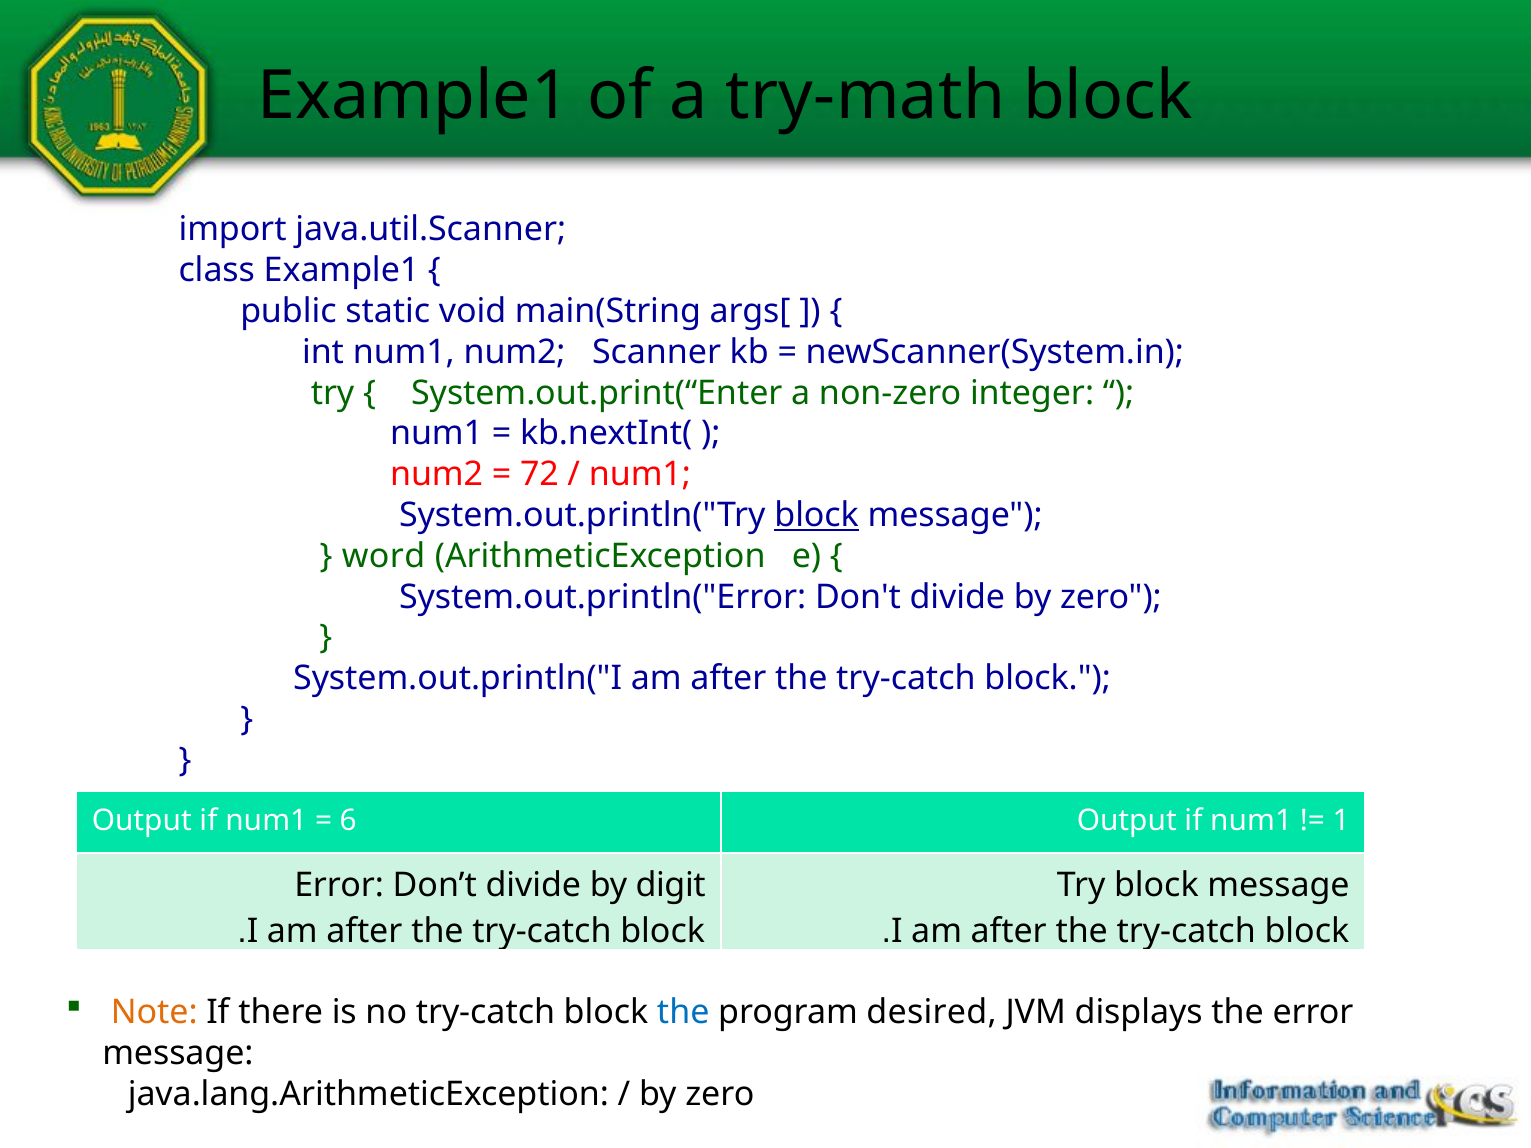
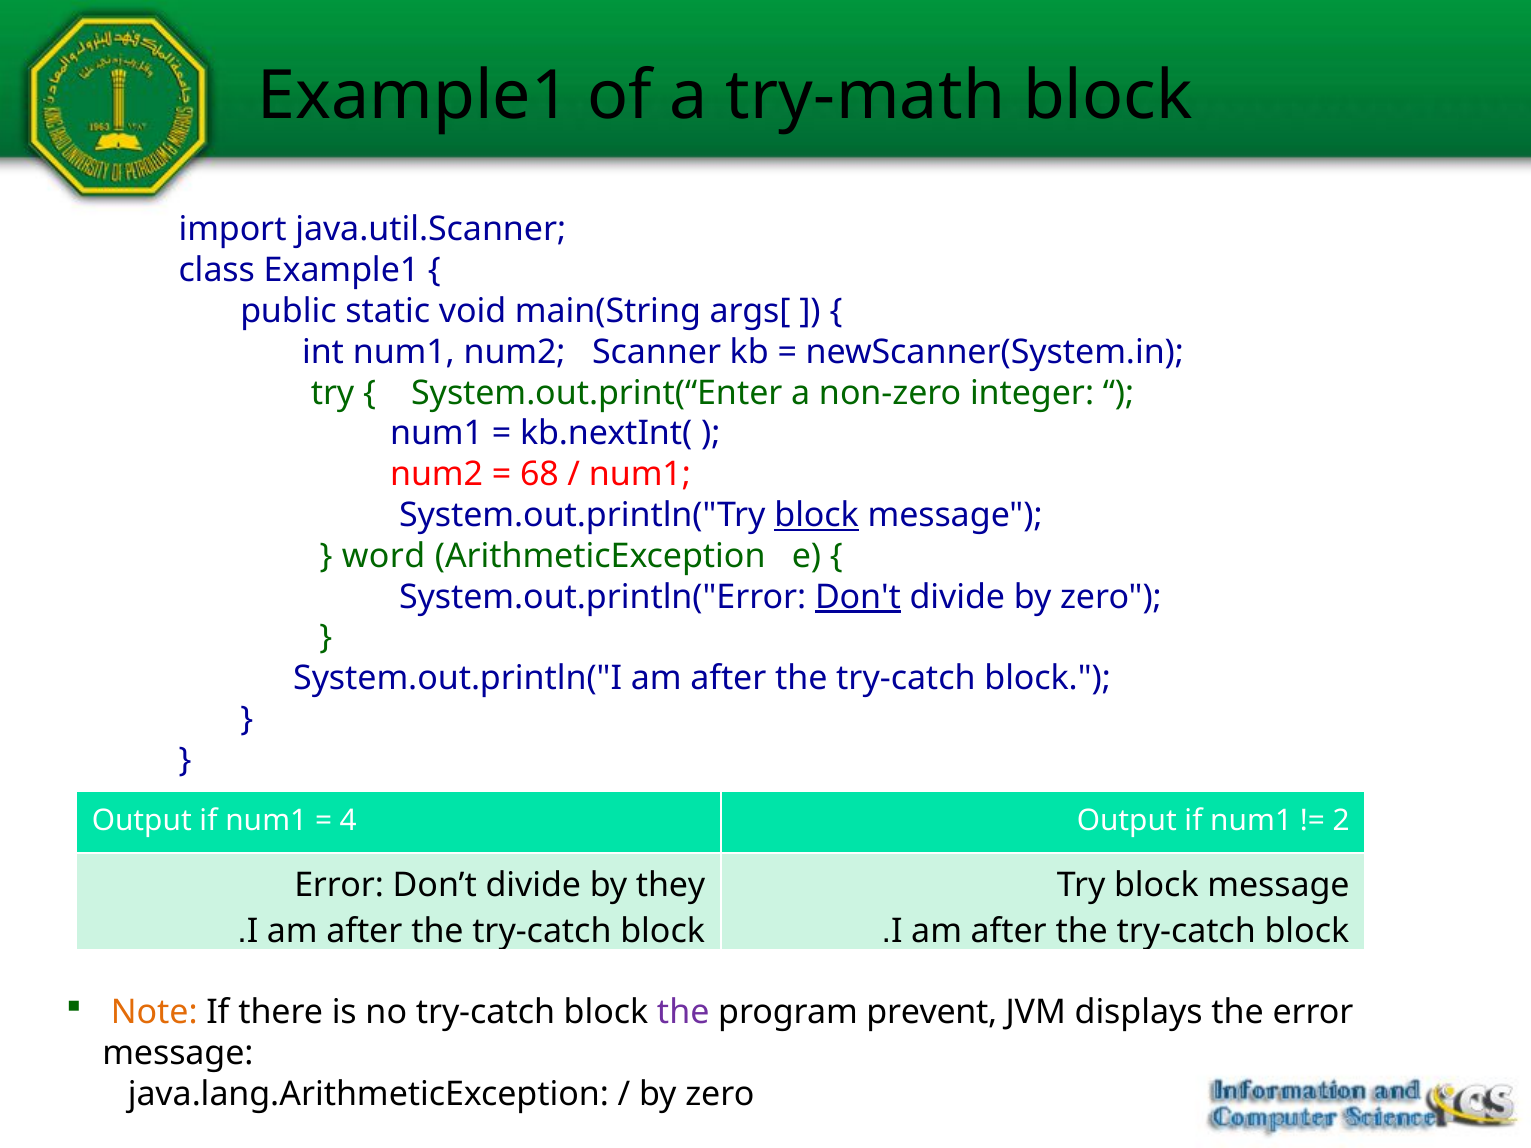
72: 72 -> 68 (539, 475)
Don't underline: none -> present (858, 597)
6: 6 -> 4 (348, 821)
1: 1 -> 2 (1341, 821)
digit: digit -> they (671, 886)
the colour: blue -> purple (683, 1013)
desired: desired -> prevent (932, 1013)
